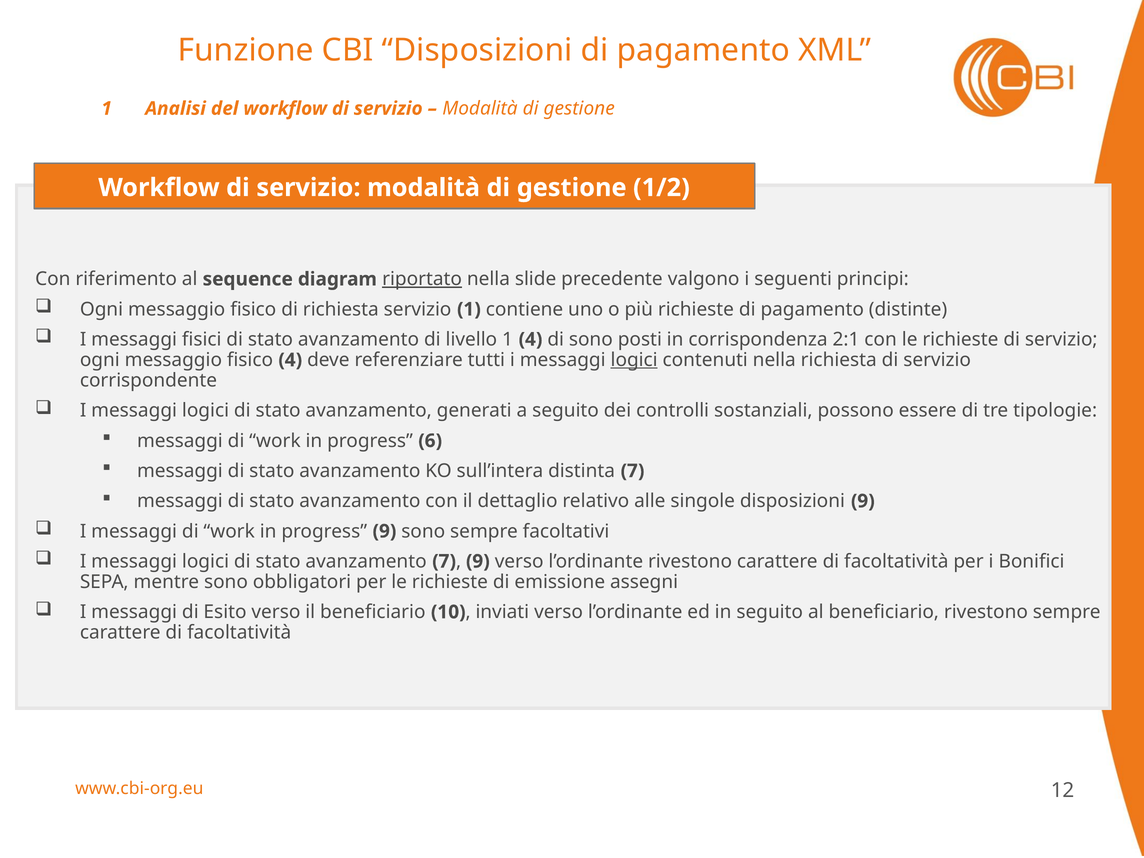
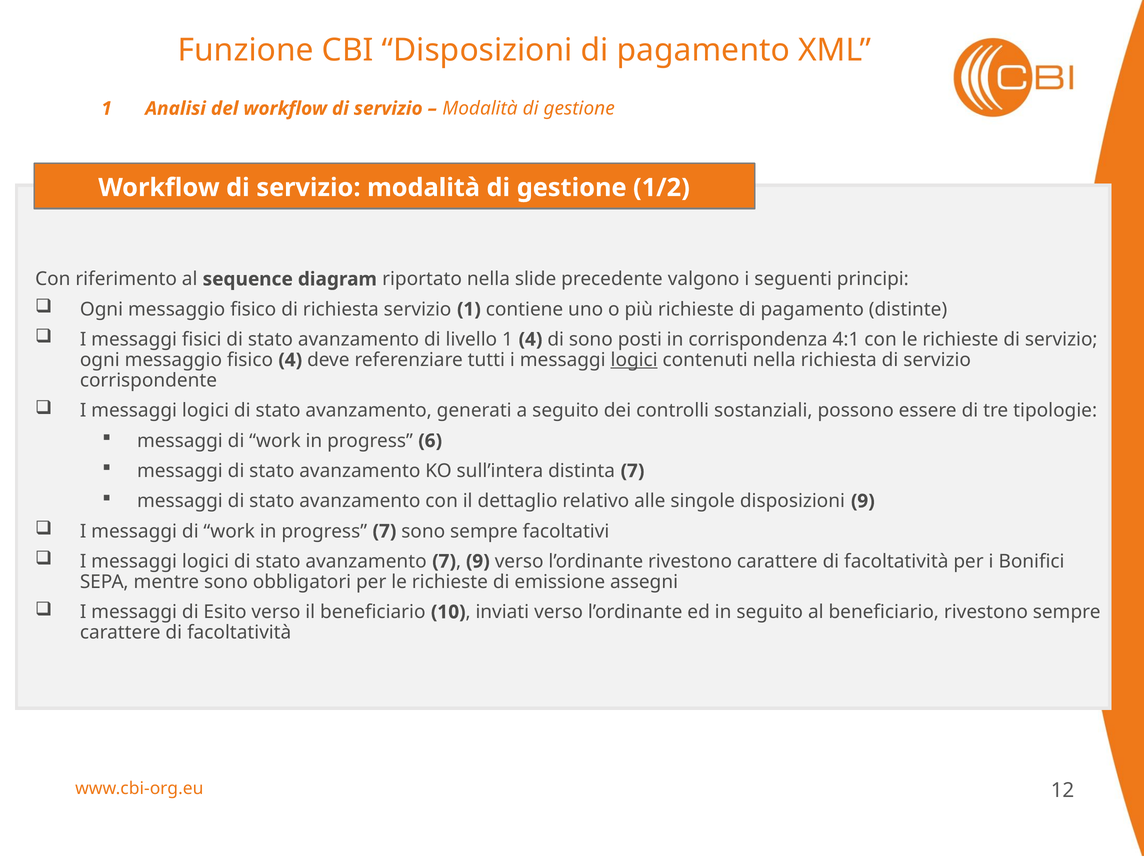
riportato underline: present -> none (422, 279)
2:1: 2:1 -> 4:1 (846, 339)
progress 9: 9 -> 7 (384, 531)
